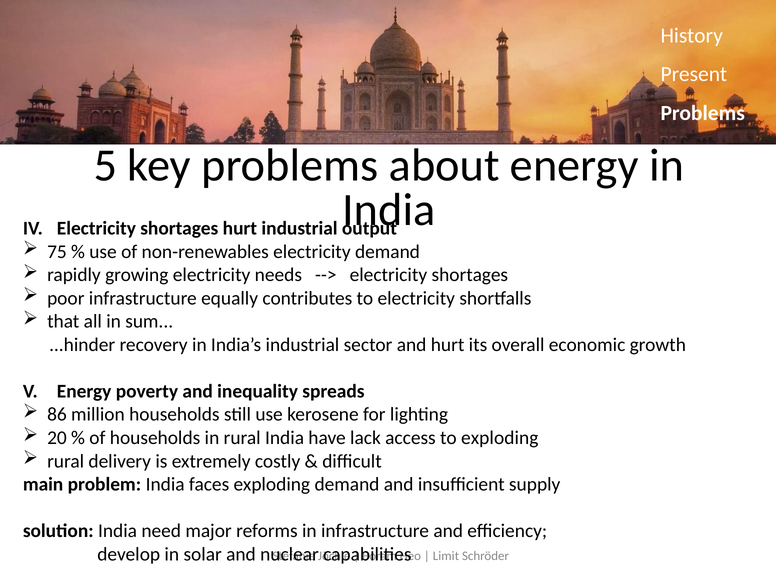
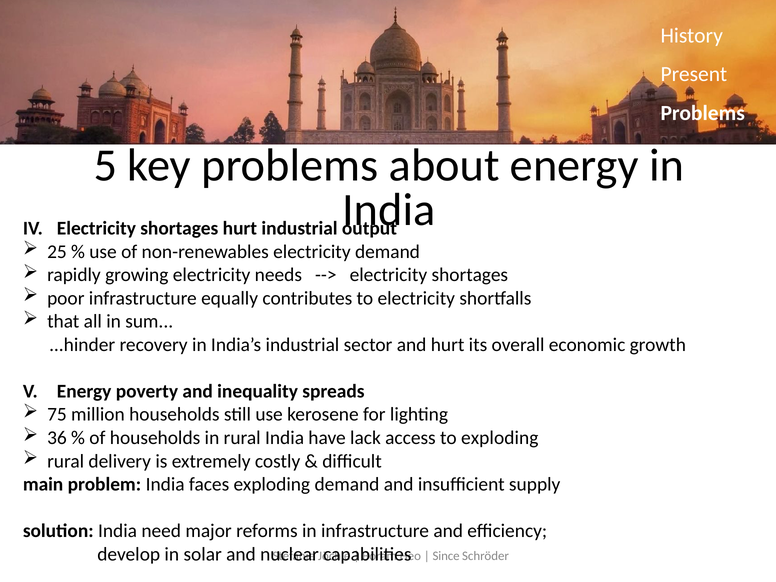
75: 75 -> 25 (57, 252)
86: 86 -> 75 (57, 415)
20: 20 -> 36 (57, 438)
Limit: Limit -> Since (446, 556)
